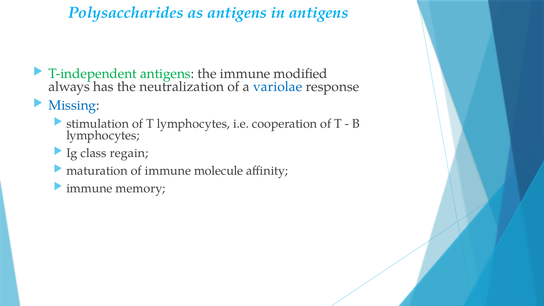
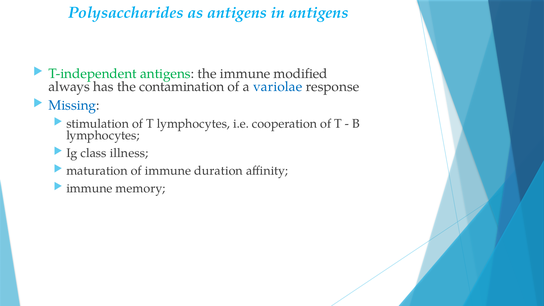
neutralization: neutralization -> contamination (182, 87)
regain: regain -> illness (129, 153)
molecule: molecule -> duration (219, 171)
